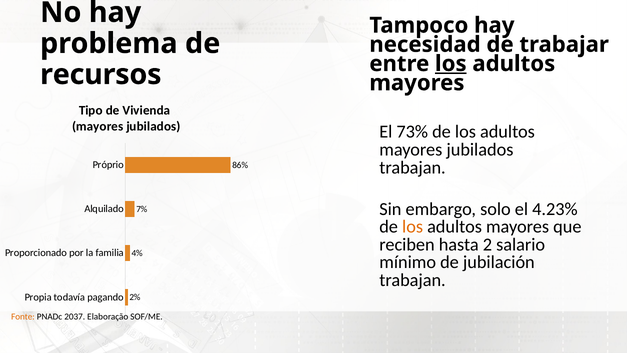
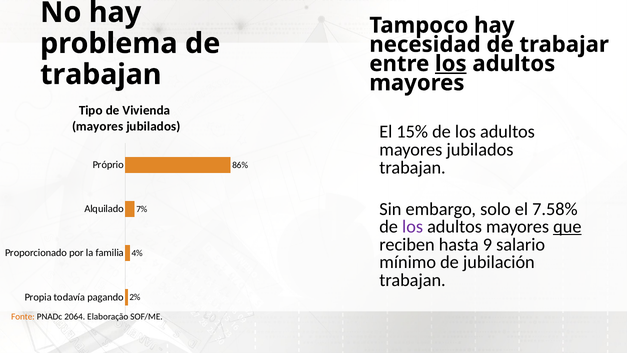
recursos: recursos -> trabajan (101, 74)
73%: 73% -> 15% (412, 132)
4.23%: 4.23% -> 7.58% (555, 209)
los colour: orange -> purple (413, 227)
que underline: none -> present (567, 227)
2: 2 -> 9 (487, 244)
2037: 2037 -> 2064 (75, 316)
